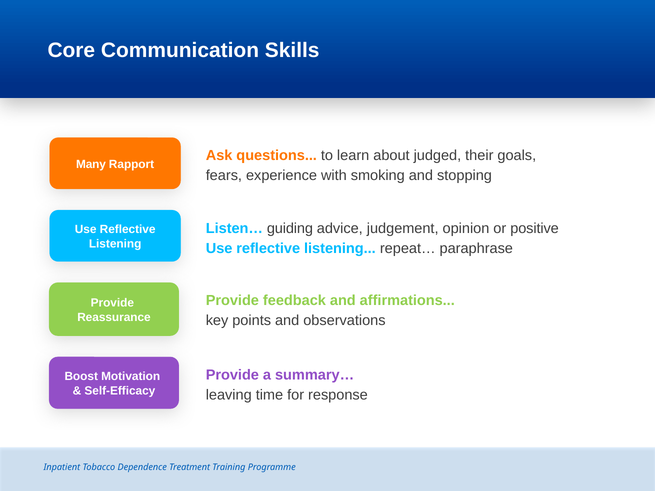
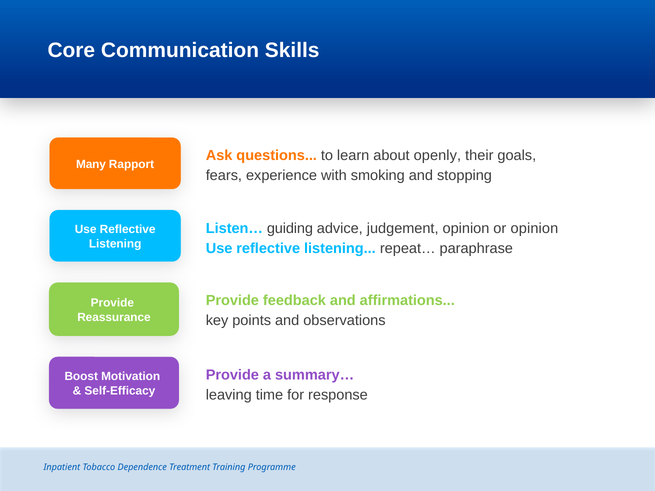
judged: judged -> openly (437, 156)
or positive: positive -> opinion (534, 228)
